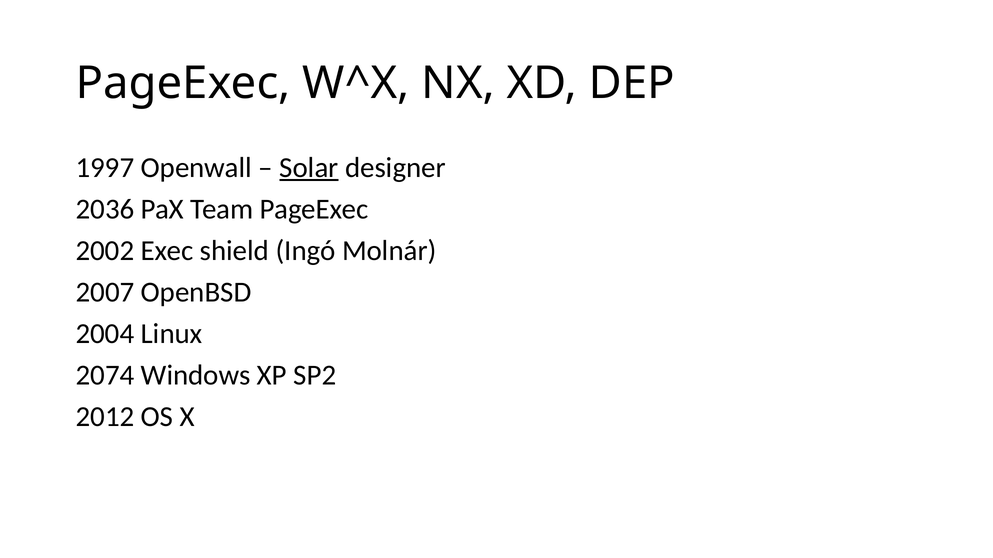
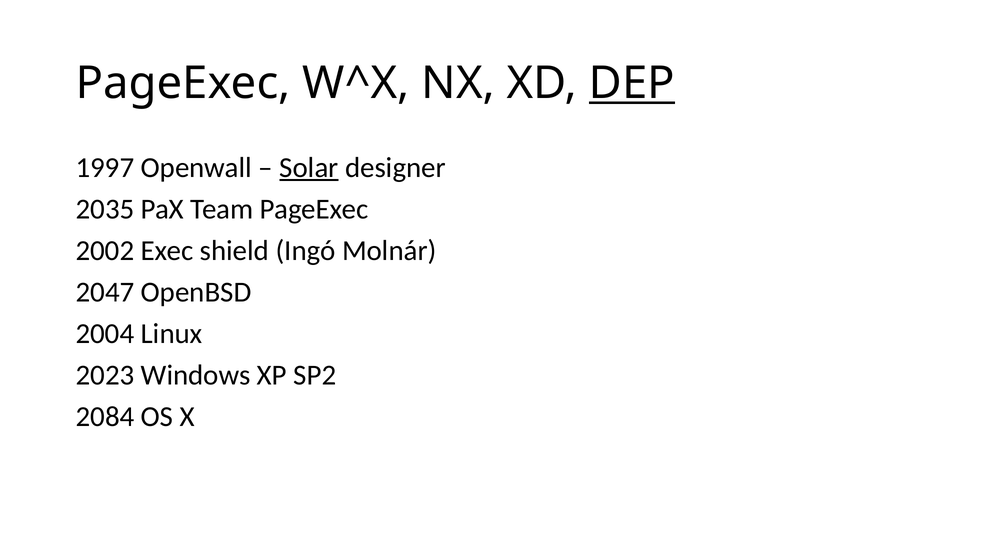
DEP underline: none -> present (632, 83)
2036: 2036 -> 2035 (105, 209)
2007: 2007 -> 2047 (105, 293)
2074: 2074 -> 2023 (105, 376)
2012: 2012 -> 2084 (105, 417)
